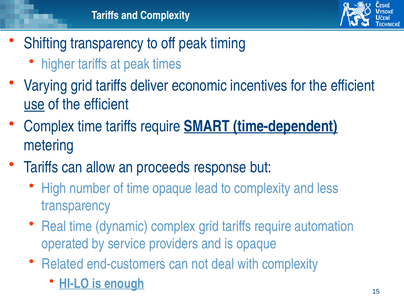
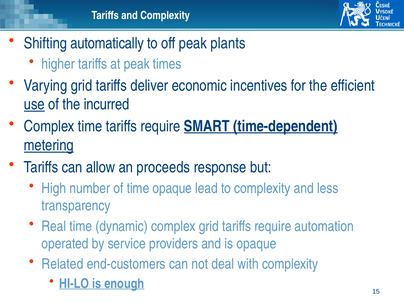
Shifting transparency: transparency -> automatically (107, 43)
timing: timing -> plants (228, 43)
of the efficient: efficient -> incurred (107, 104)
metering underline: none -> present (49, 145)
